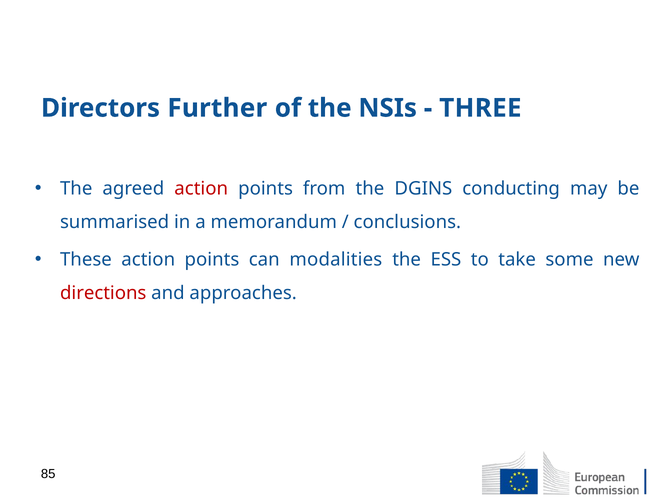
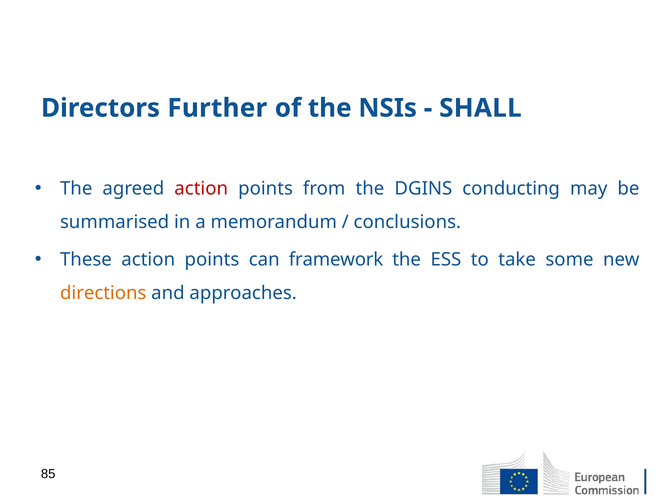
THREE: THREE -> SHALL (480, 108)
modalities: modalities -> framework (336, 259)
directions colour: red -> orange (103, 293)
